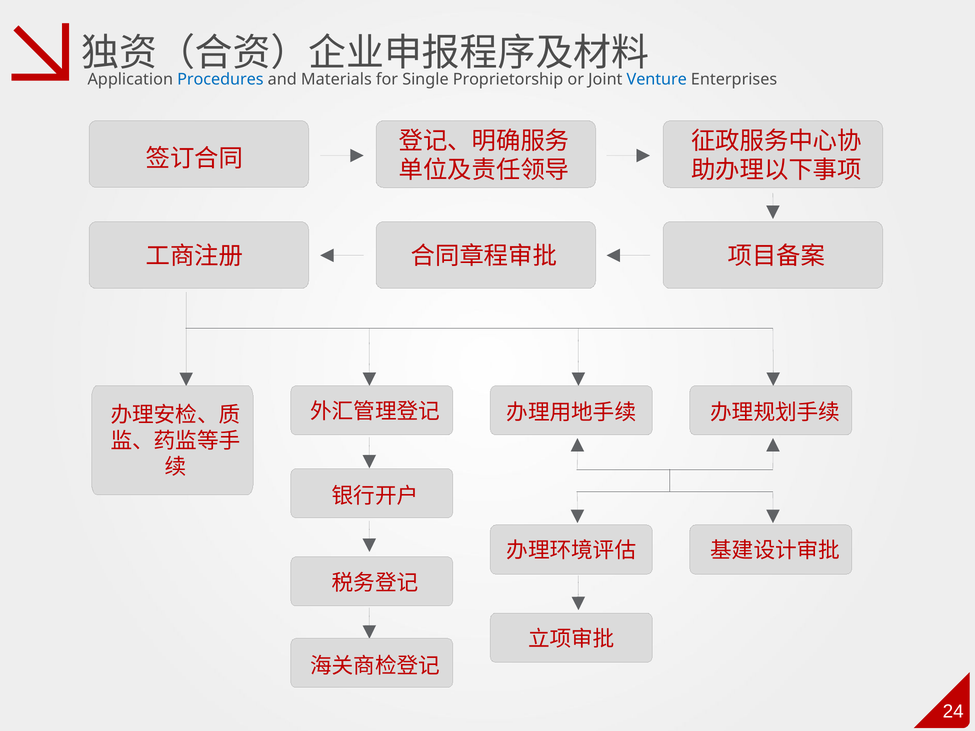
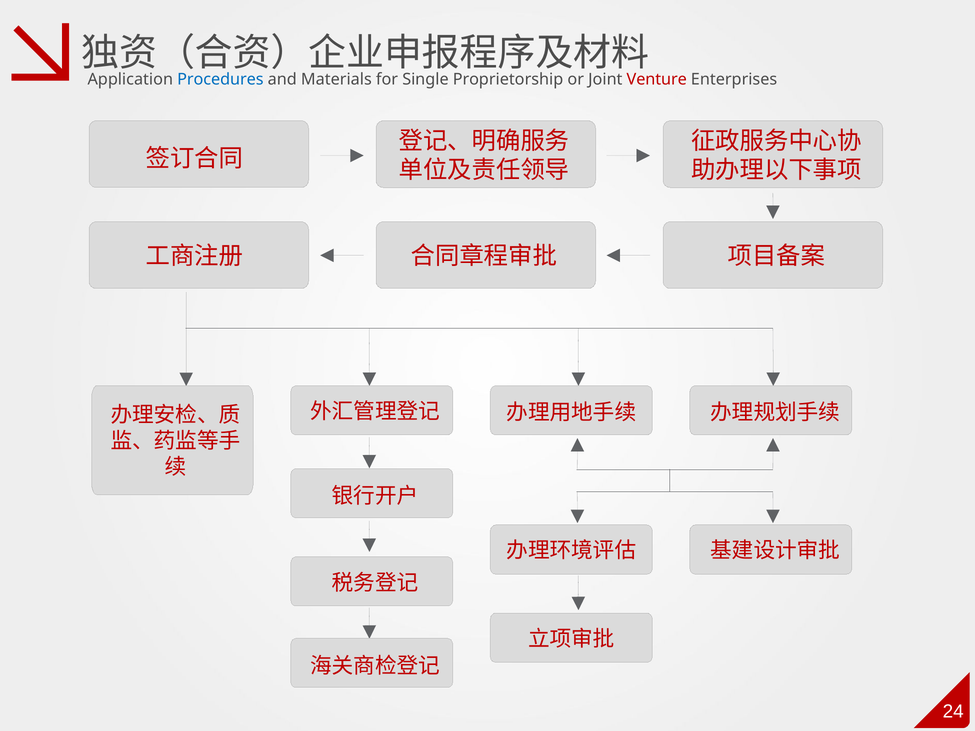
Venture colour: blue -> red (657, 79)
